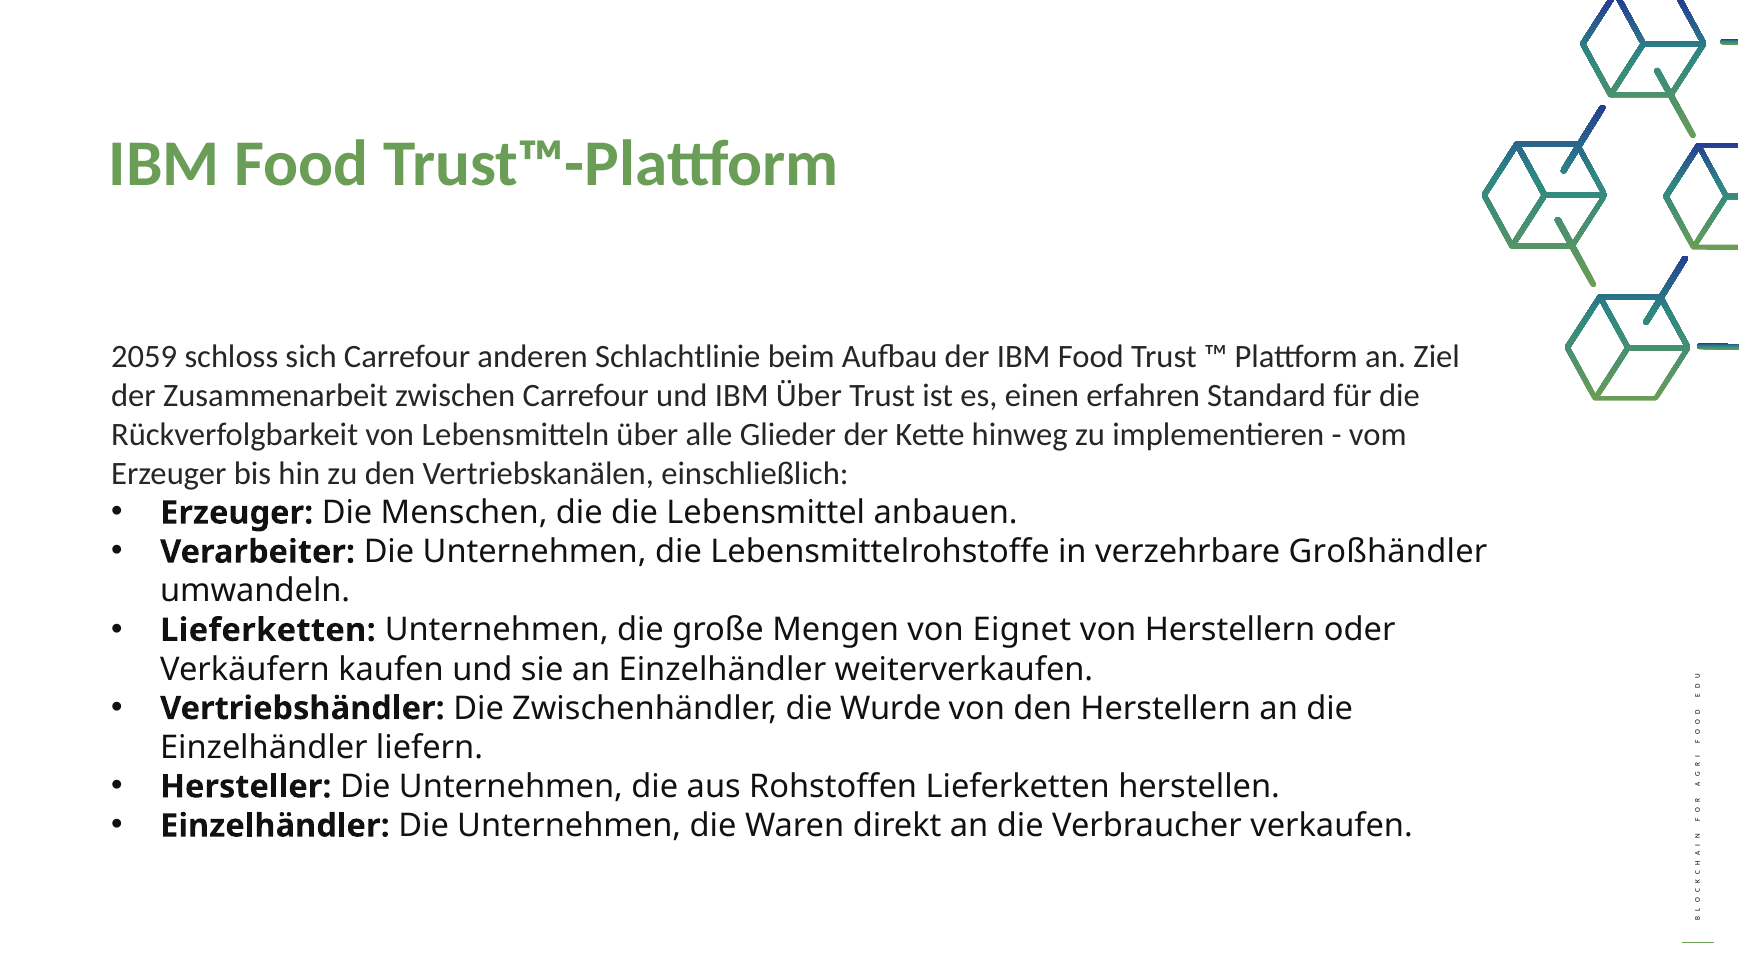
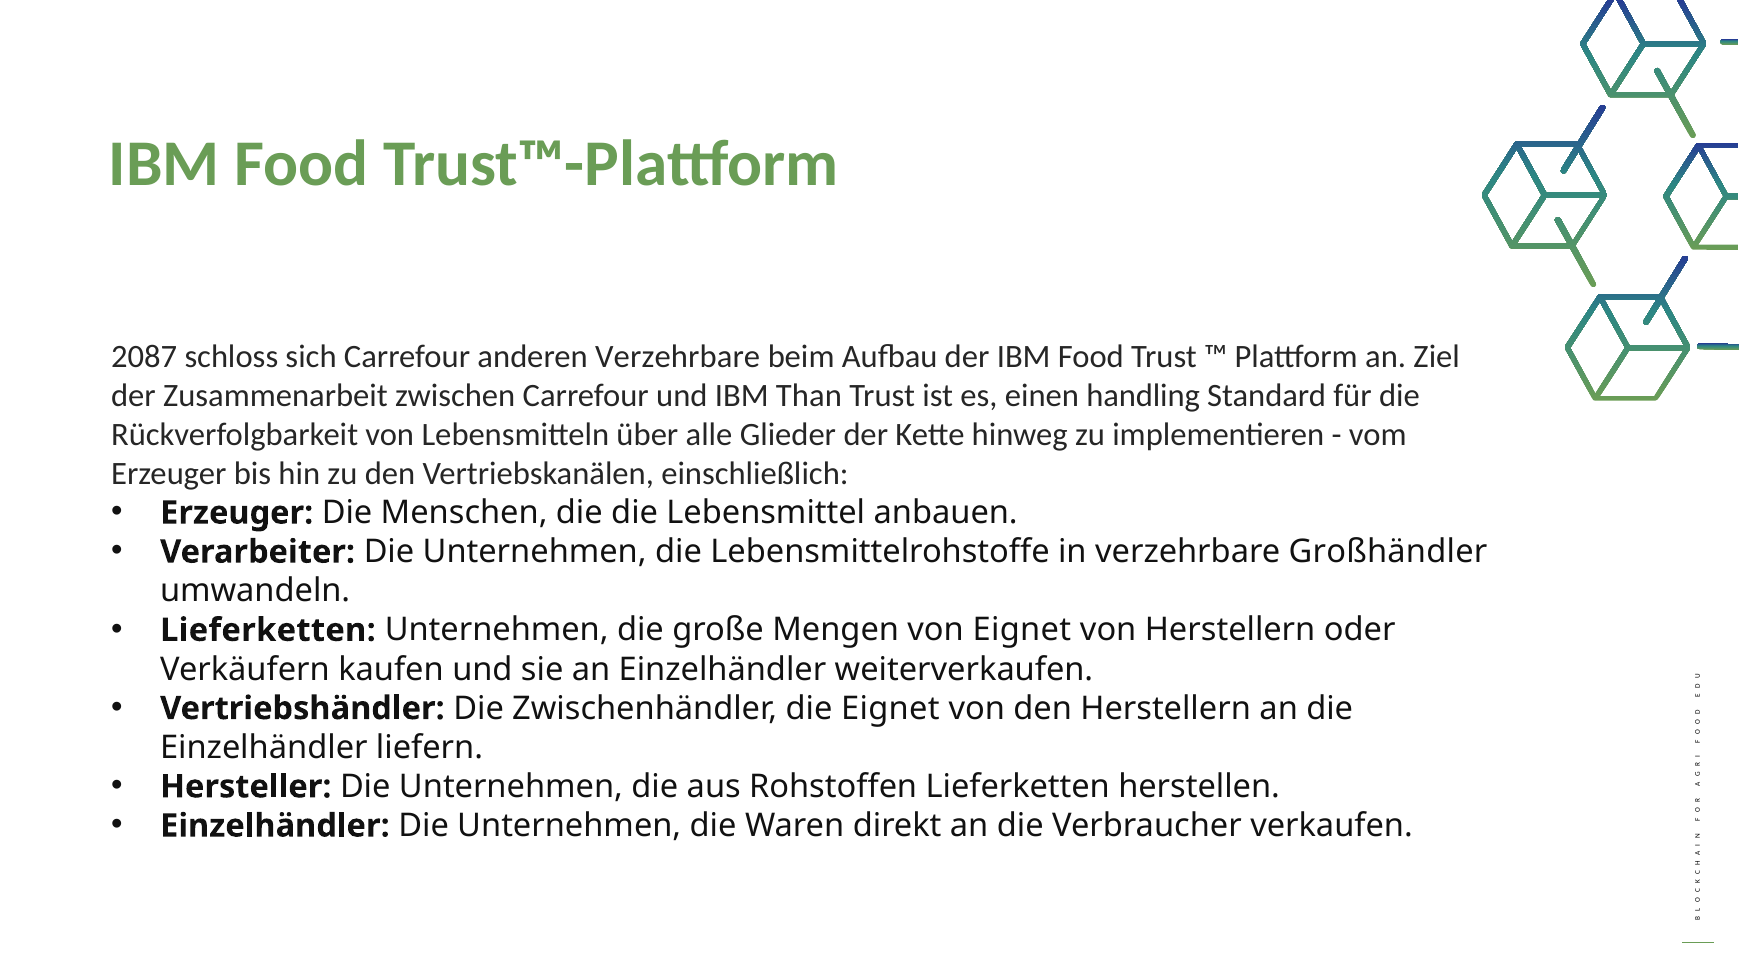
2059: 2059 -> 2087 (144, 356)
anderen Schlachtlinie: Schlachtlinie -> Verzehrbare (678, 356)
IBM Über: Über -> Than (809, 396)
erfahren: erfahren -> handling (1143, 396)
die Wurde: Wurde -> Eignet (890, 709)
